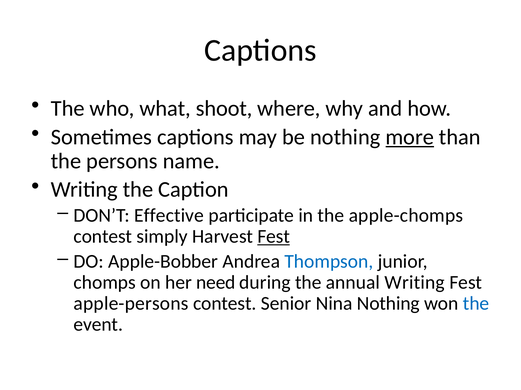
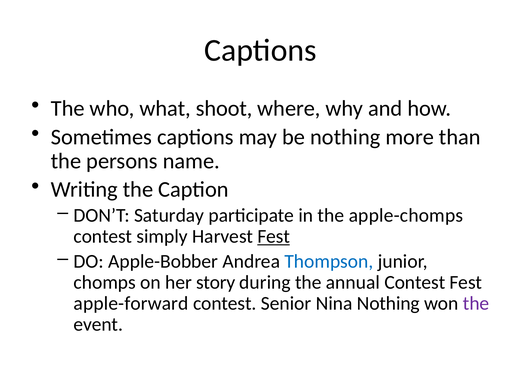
more underline: present -> none (410, 137)
Effective: Effective -> Saturday (169, 216)
need: need -> story (216, 283)
annual Writing: Writing -> Contest (415, 283)
apple-persons: apple-persons -> apple-forward (131, 304)
the colour: blue -> purple (476, 304)
